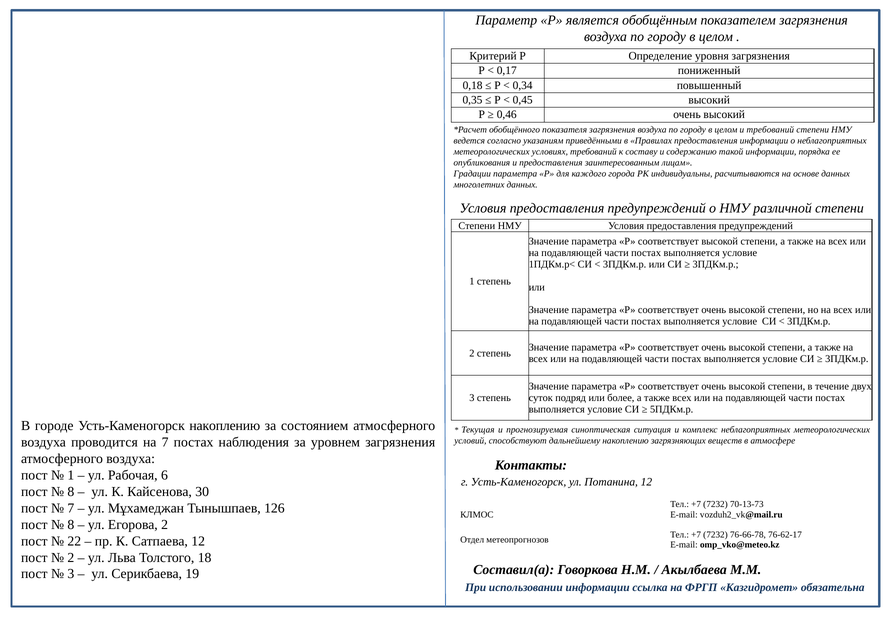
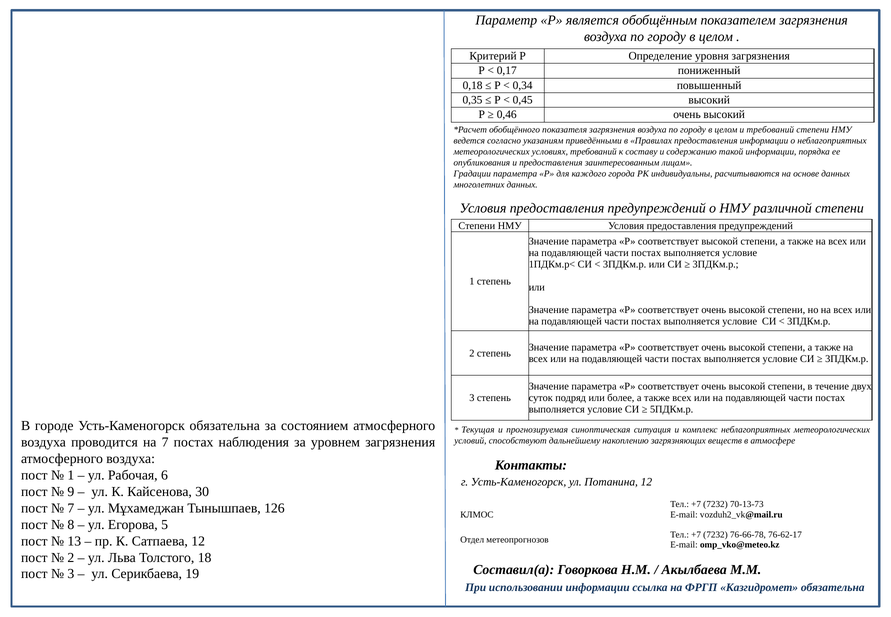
Усть-Каменогорск накоплению: накоплению -> обязательна (225, 426)
8: 8 -> 9 (71, 492)
Егорова 2: 2 -> 5 (165, 524)
22: 22 -> 13 (74, 541)
